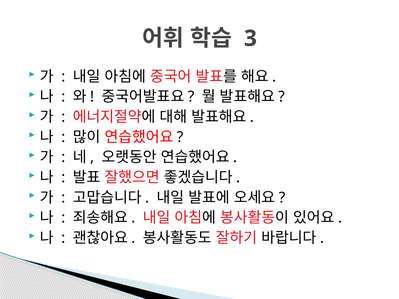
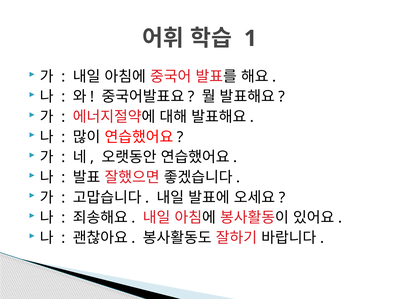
3: 3 -> 1 (250, 38)
